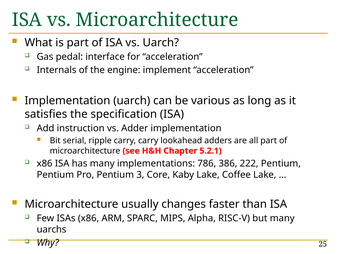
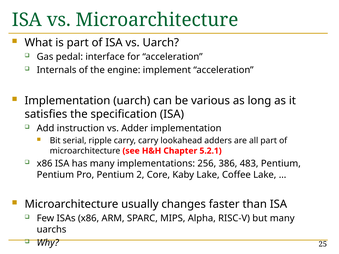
786: 786 -> 256 (207, 164)
222: 222 -> 483 (249, 164)
3: 3 -> 2 (140, 175)
